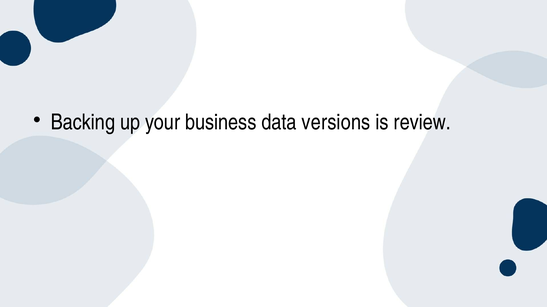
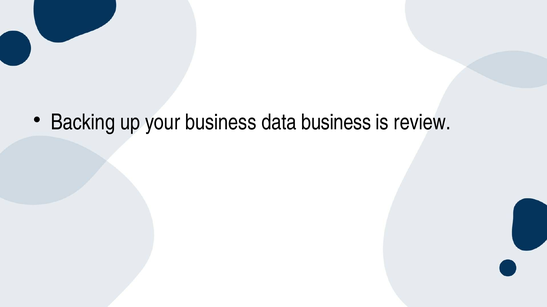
data versions: versions -> business (336, 123)
